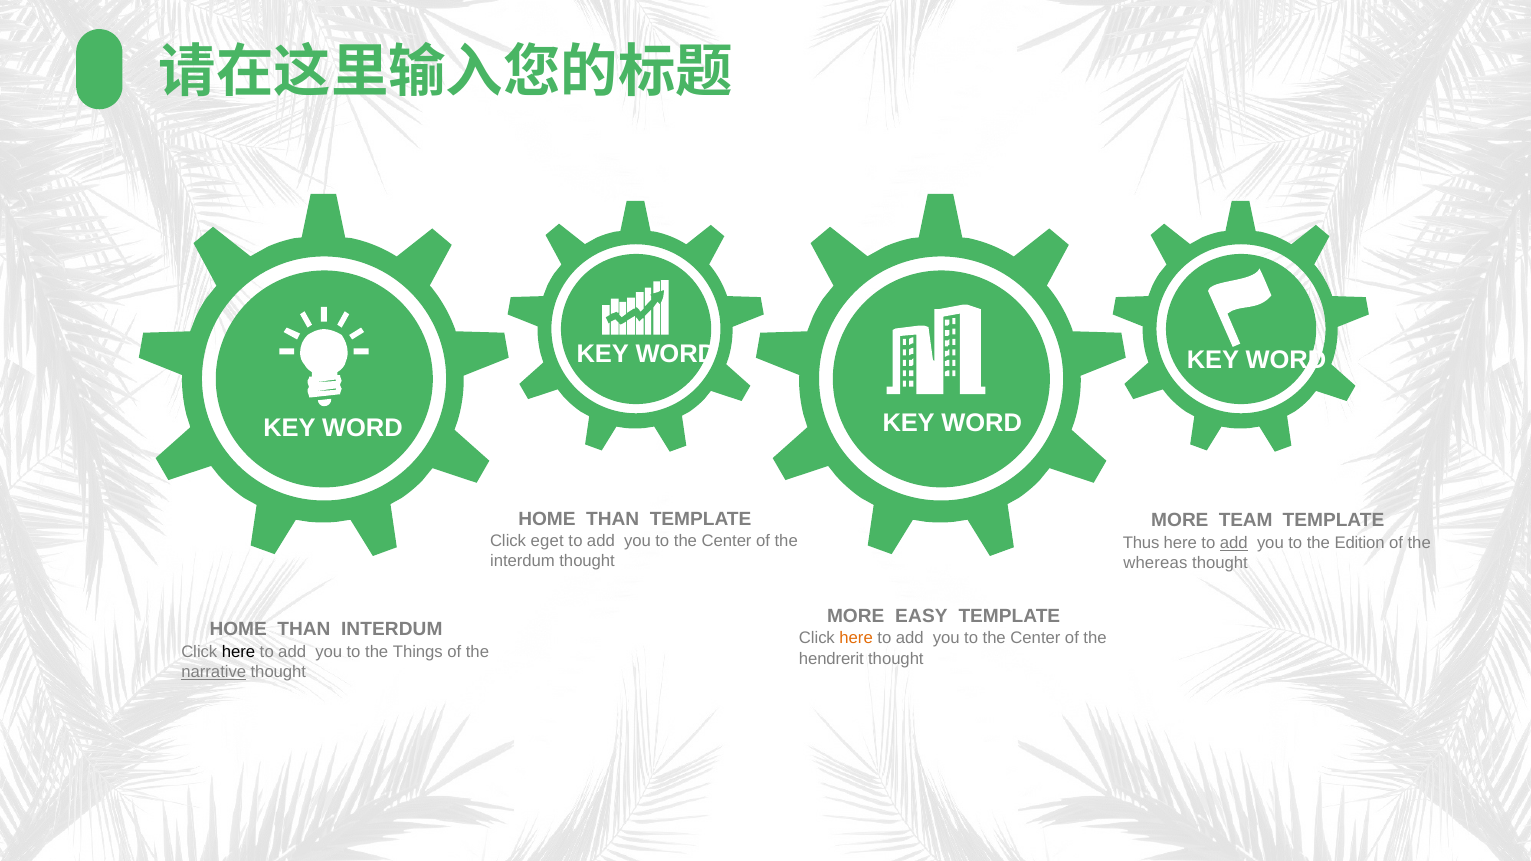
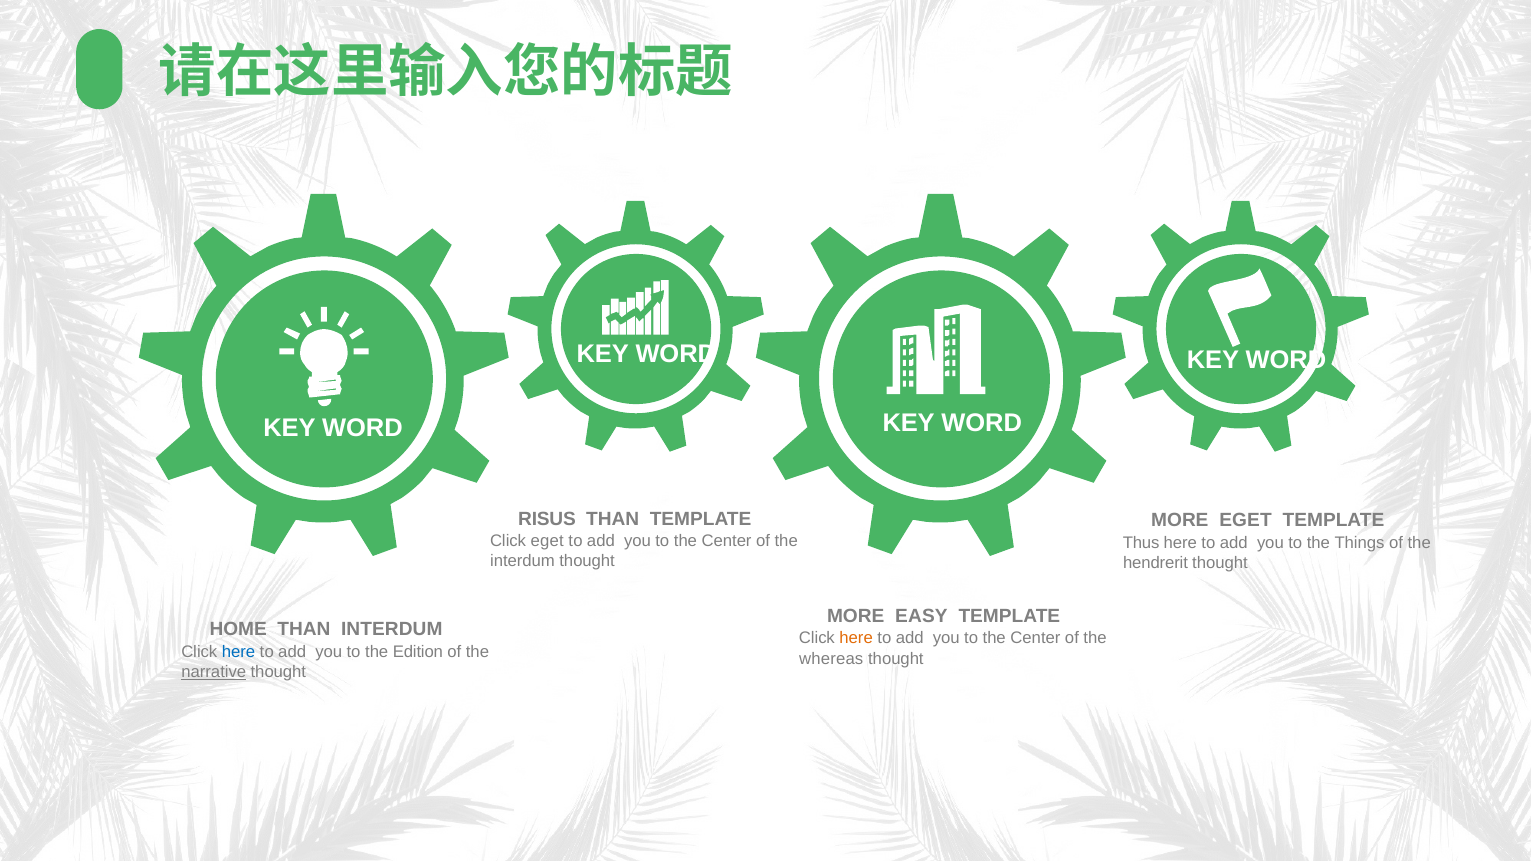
HOME: HOME -> RISUS (547, 519)
MORE TEAM: TEAM -> EGET (1246, 521)
add underline: present -> none (1234, 543)
Edition: Edition -> Things (1360, 543)
whereas: whereas -> hendrerit (1156, 563)
here colour: black -> blue (239, 652)
Things: Things -> Edition (418, 652)
hendrerit: hendrerit -> whereas (831, 659)
